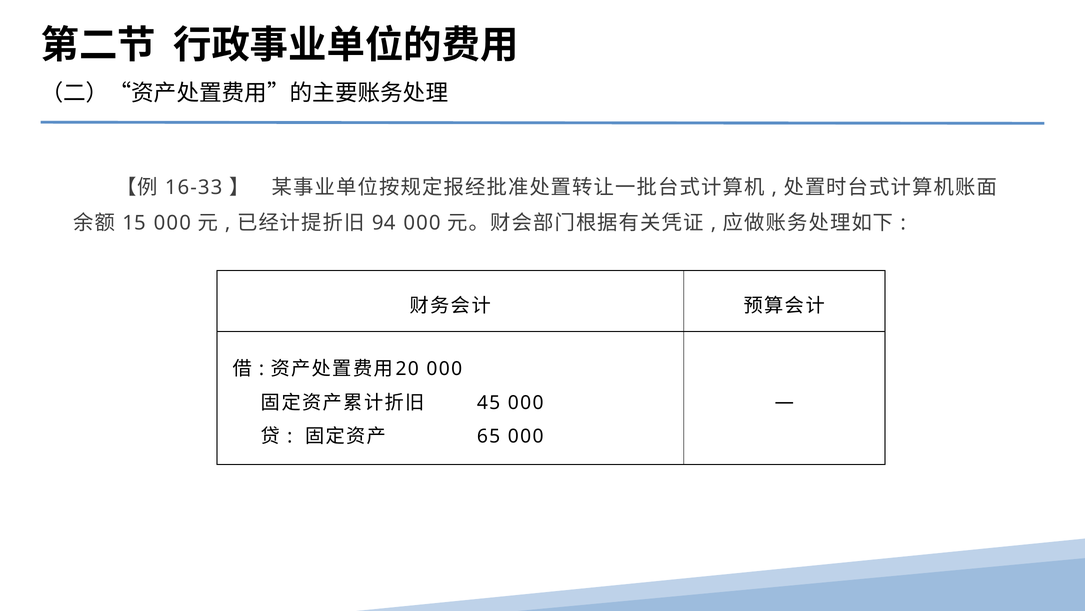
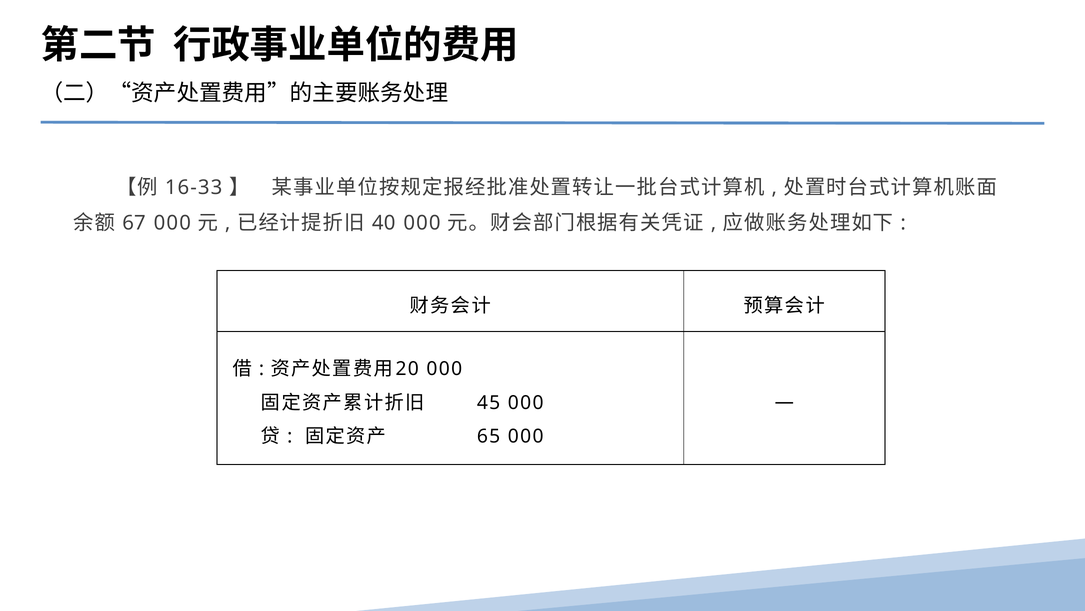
15: 15 -> 67 (134, 223)
94: 94 -> 40 (384, 223)
